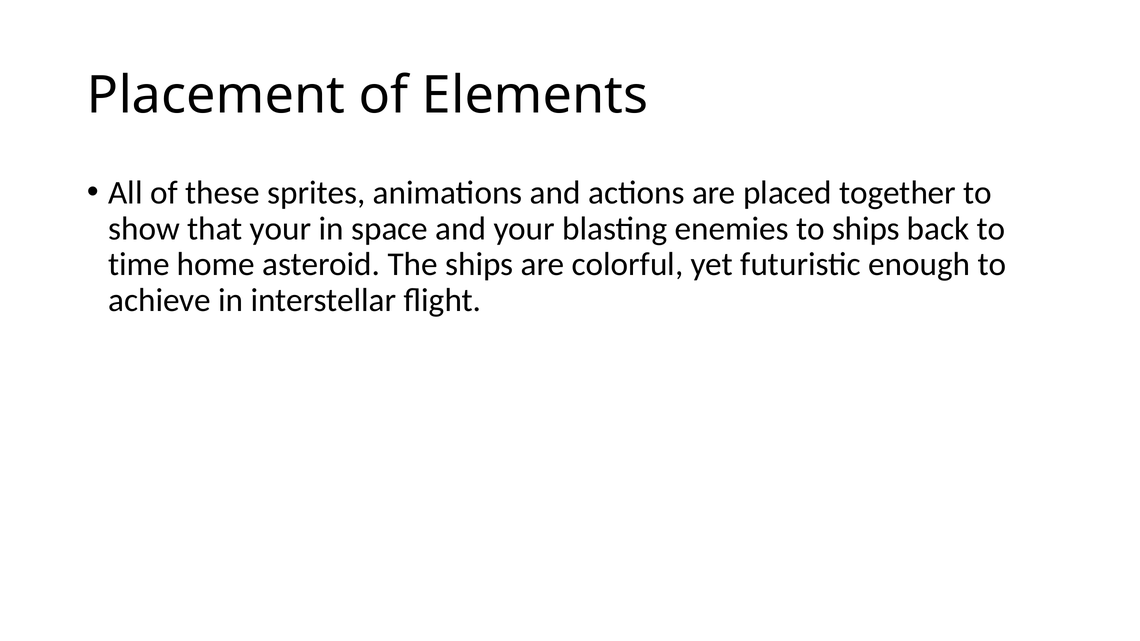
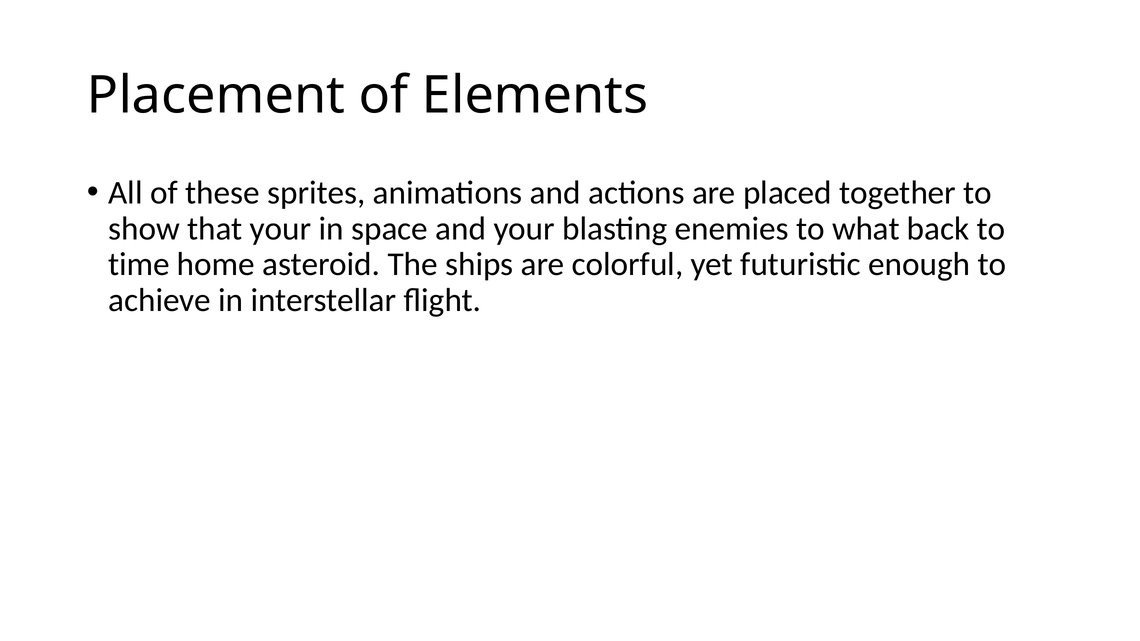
to ships: ships -> what (866, 229)
